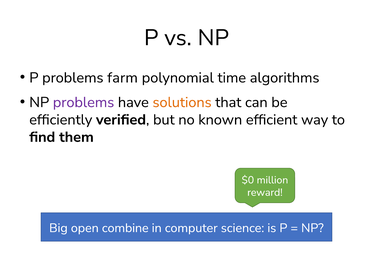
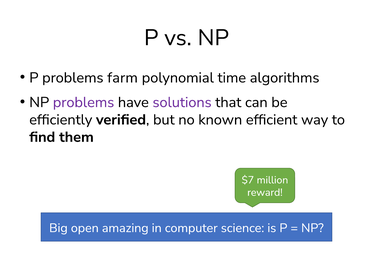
solutions colour: orange -> purple (182, 103)
$0: $0 -> $7 (248, 180)
combine: combine -> amazing (125, 229)
